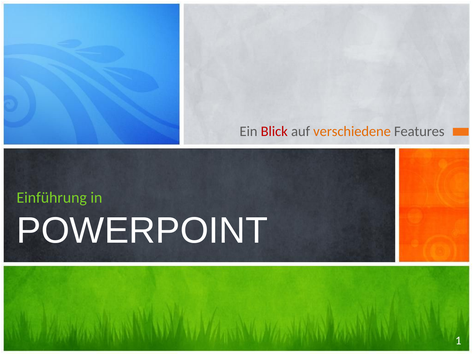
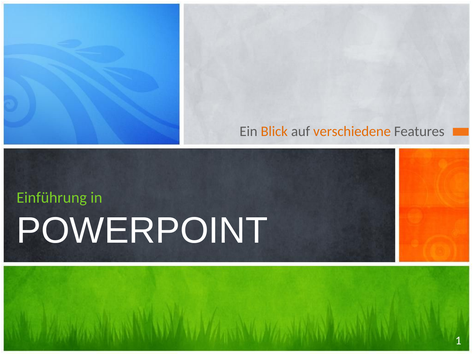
Blick colour: red -> orange (274, 131)
